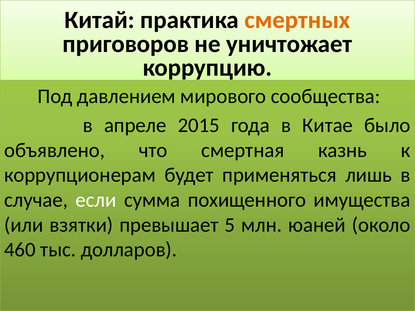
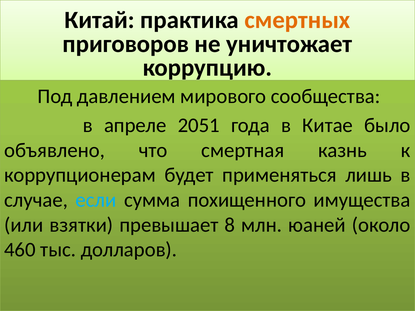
2015: 2015 -> 2051 (199, 125)
если colour: white -> light blue (96, 200)
5: 5 -> 8 (230, 225)
